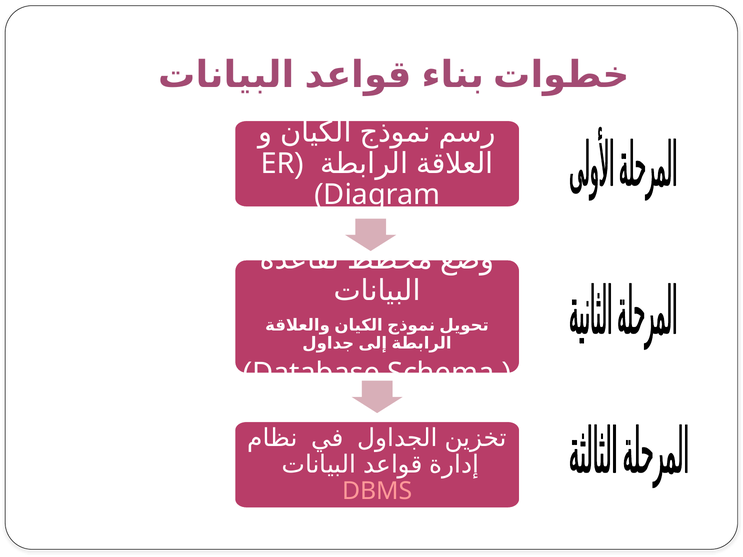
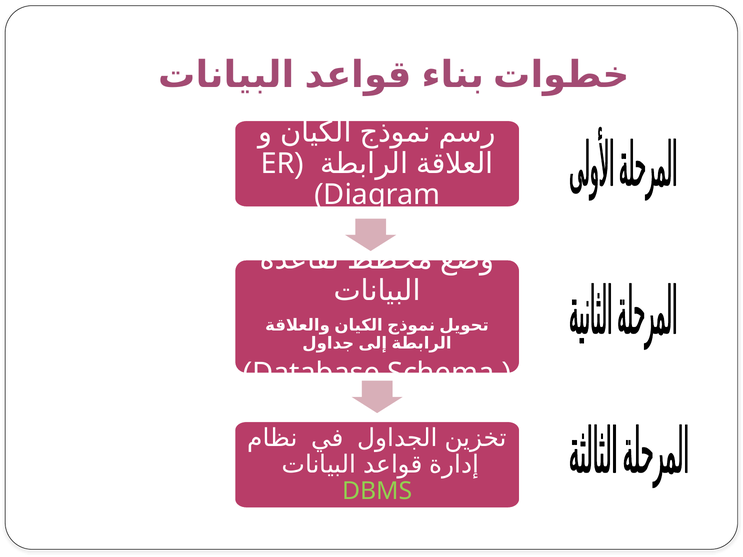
DBMS colour: pink -> light green (377, 492)
